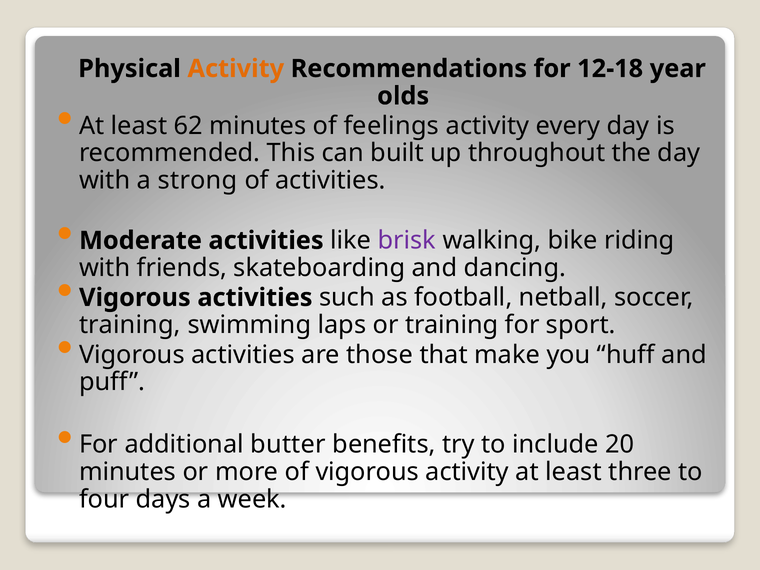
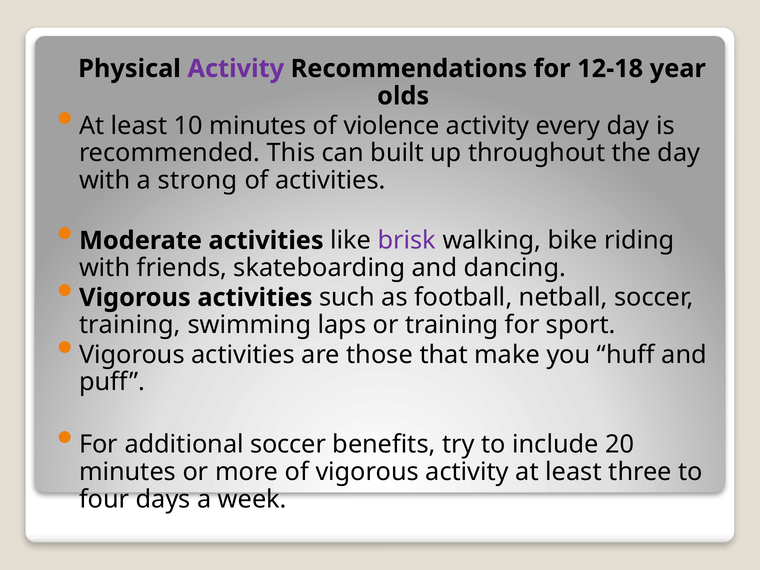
Activity colour: orange -> purple (236, 69)
62: 62 -> 10 (188, 126)
feelings: feelings -> violence (392, 126)
additional butter: butter -> soccer (288, 444)
